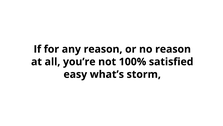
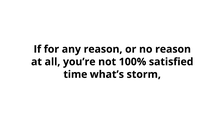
easy: easy -> time (75, 74)
